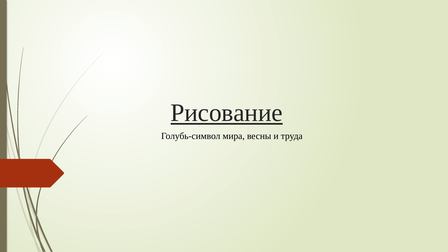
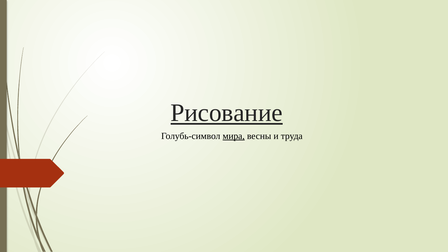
мира underline: none -> present (234, 136)
